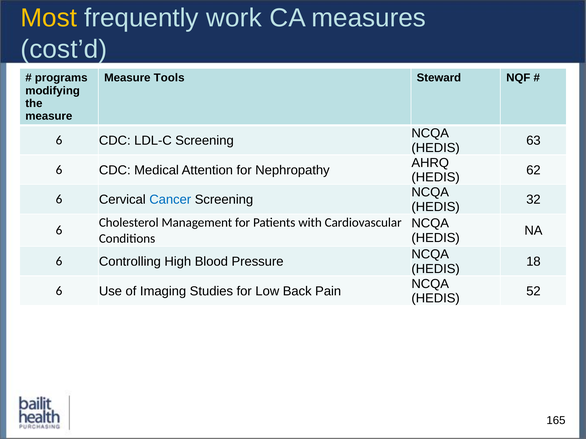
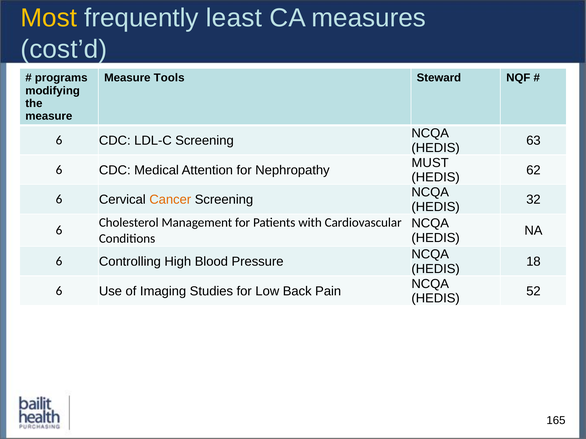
work: work -> least (234, 18)
AHRQ: AHRQ -> MUST (430, 163)
Cancer colour: blue -> orange (170, 200)
